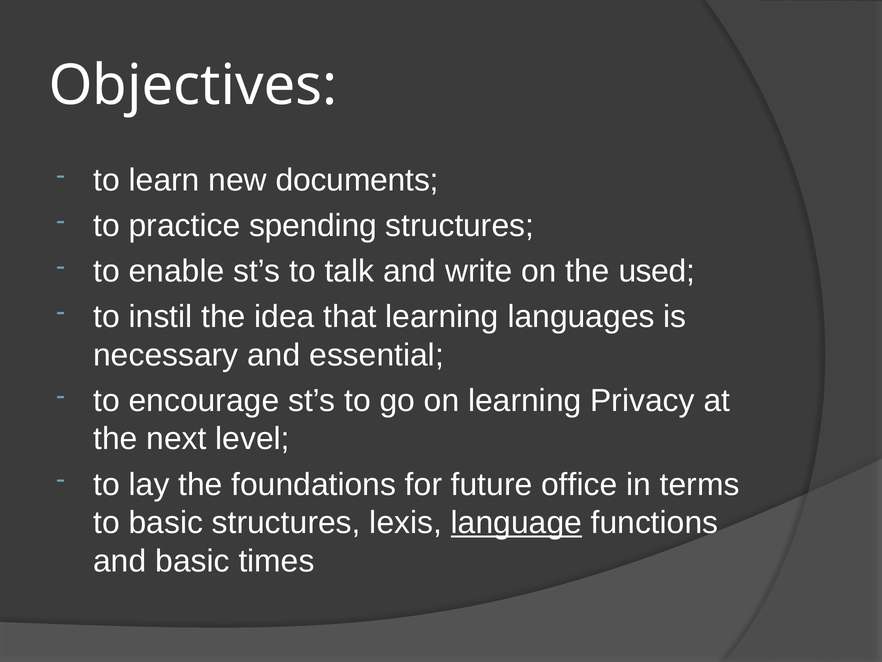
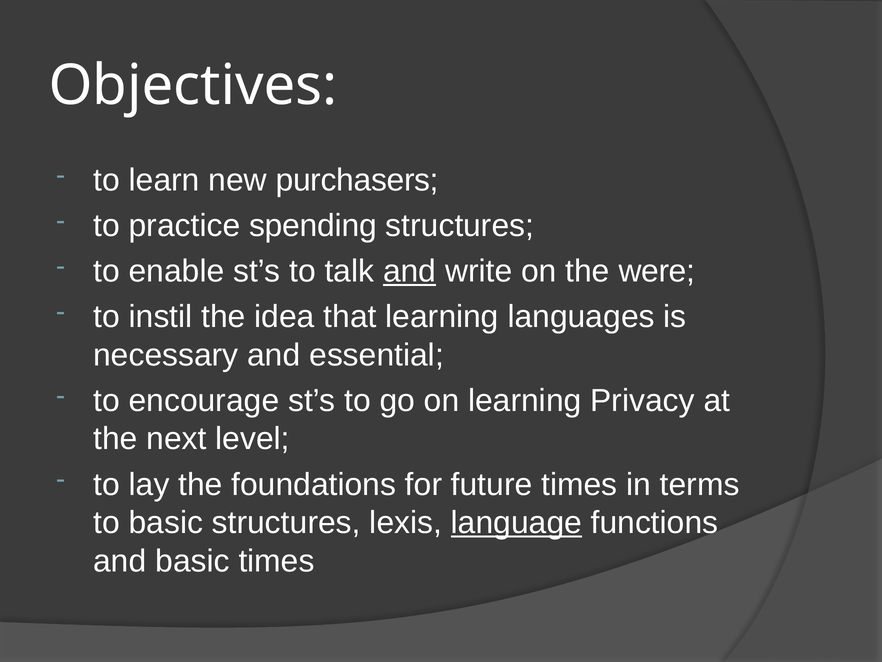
documents: documents -> purchasers (357, 180)
and underline: none -> present (410, 271)
used: used -> were (657, 271)
future office: office -> times (579, 484)
